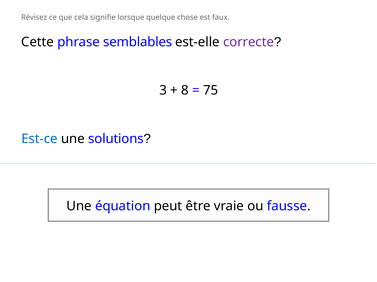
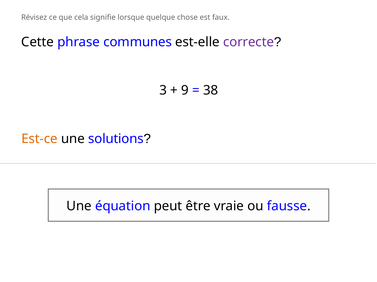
semblables: semblables -> communes (138, 42)
8: 8 -> 9 (185, 91)
75: 75 -> 38 (211, 91)
Est-ce colour: blue -> orange (39, 139)
